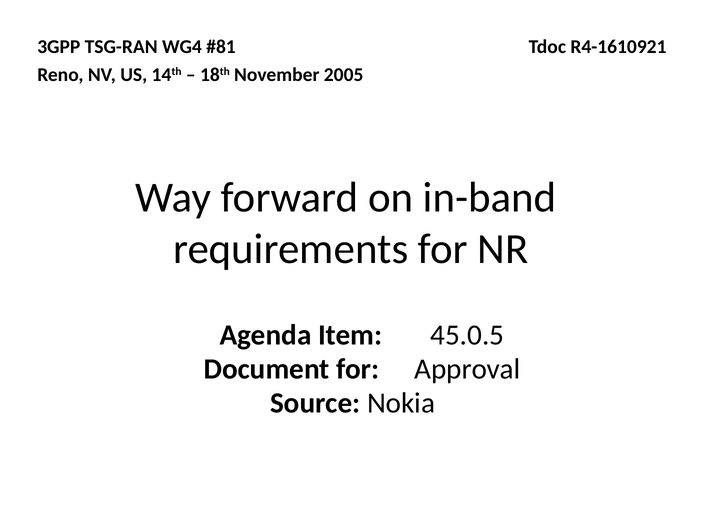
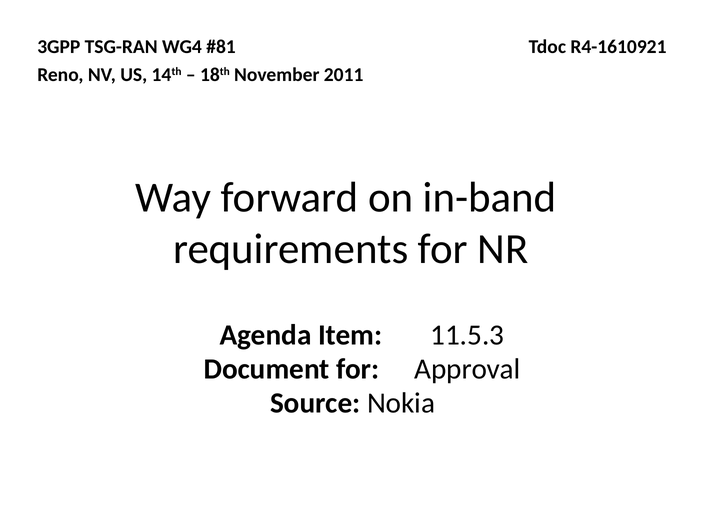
2005: 2005 -> 2011 (344, 75)
45.0.5: 45.0.5 -> 11.5.3 (467, 335)
